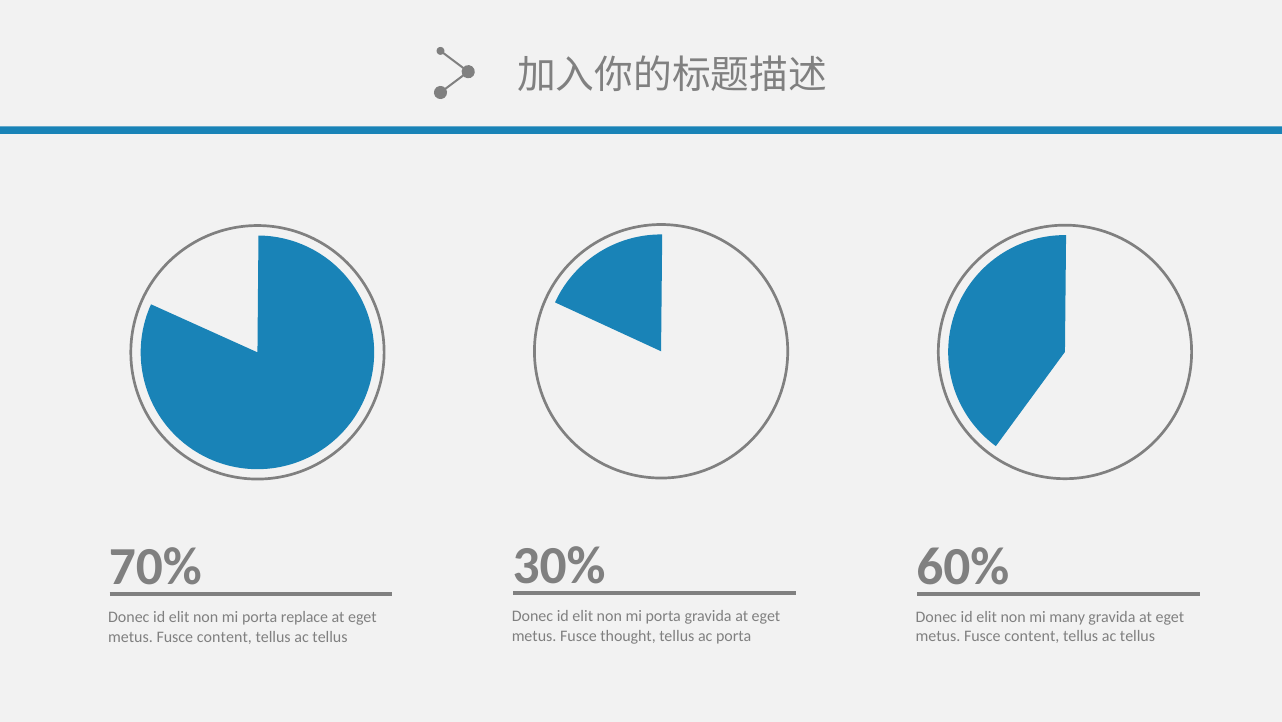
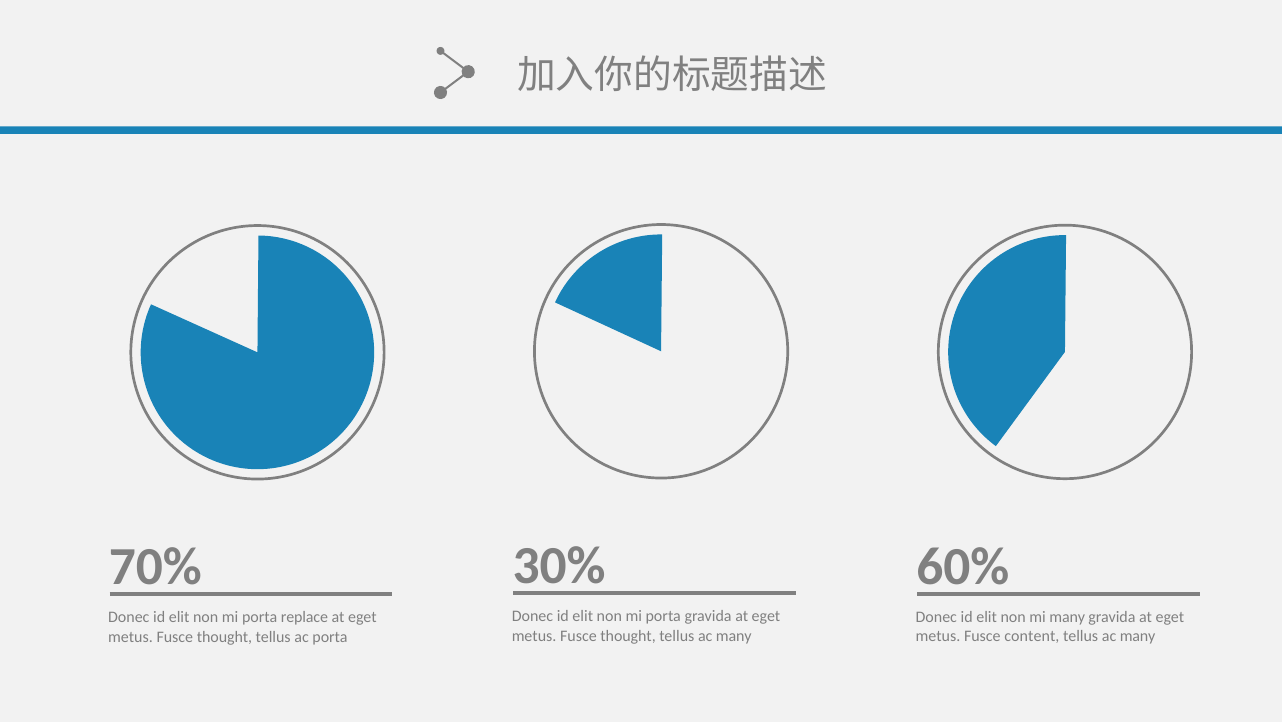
porta: porta -> many (734, 635)
tellus: tellus -> many (1138, 636)
content: content -> thought (224, 636)
tellus: tellus -> porta (330, 636)
